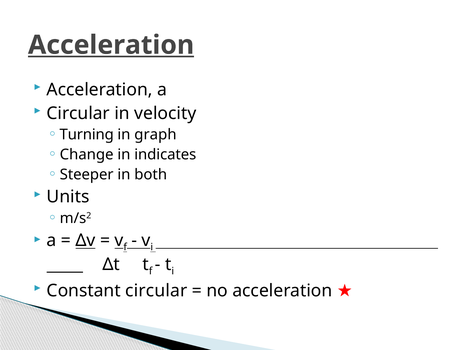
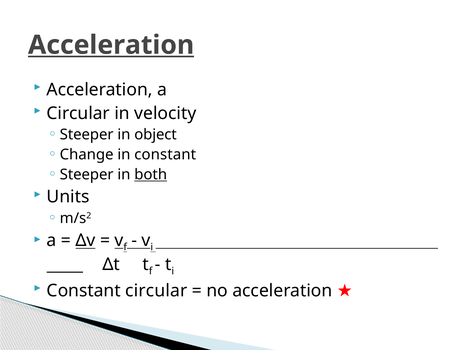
Turning: Turning -> Steeper (87, 135)
graph: graph -> object (156, 135)
in indicates: indicates -> constant (165, 155)
both underline: none -> present (151, 175)
